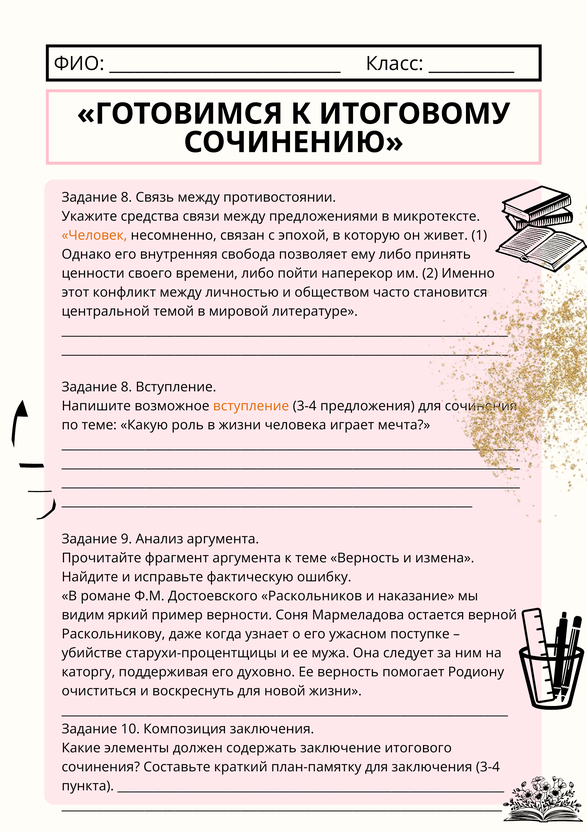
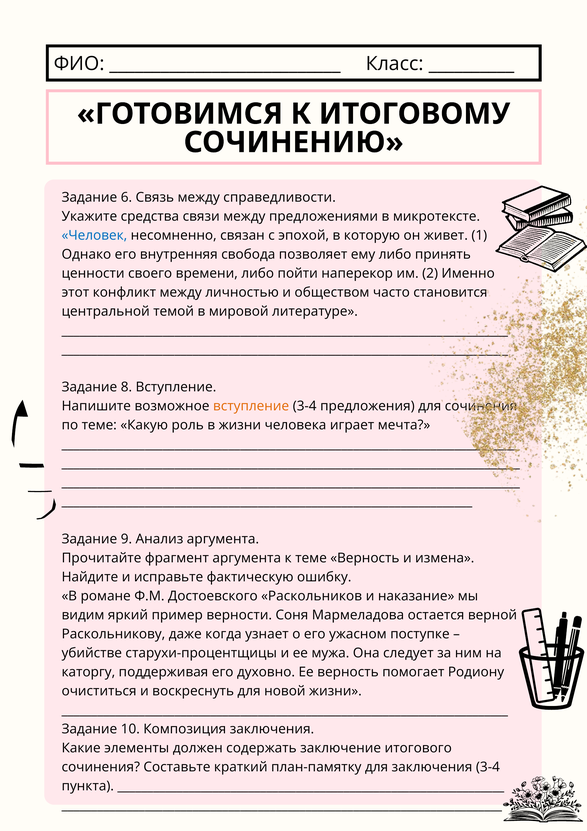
8: 8 -> 6 (126, 197)
противостоянии: противостоянии -> справедливости (280, 197)
Человек colour: orange -> blue (94, 235)
